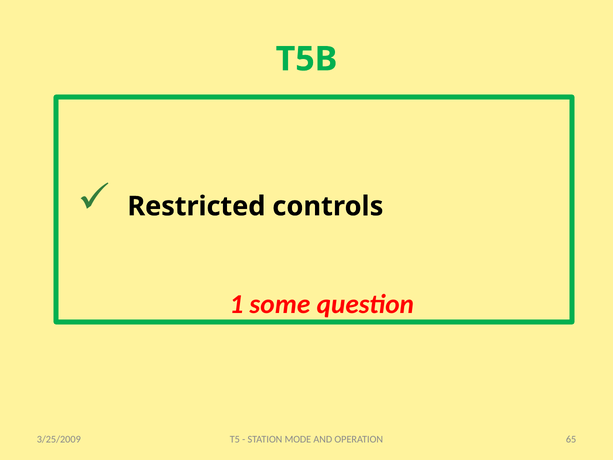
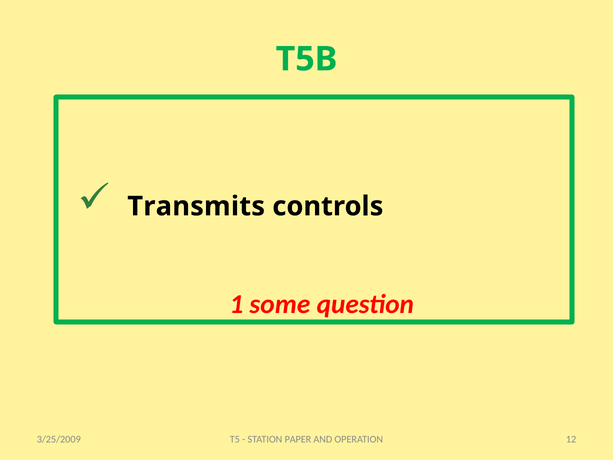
Restricted: Restricted -> Transmits (196, 206)
MODE: MODE -> PAPER (298, 439)
65: 65 -> 12 (571, 439)
